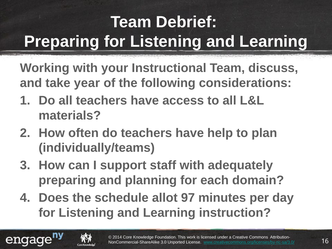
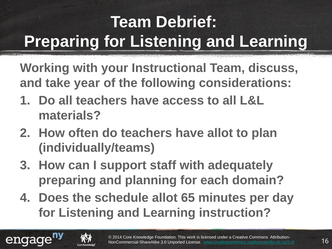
have help: help -> allot (220, 133)
97: 97 -> 65 (188, 198)
